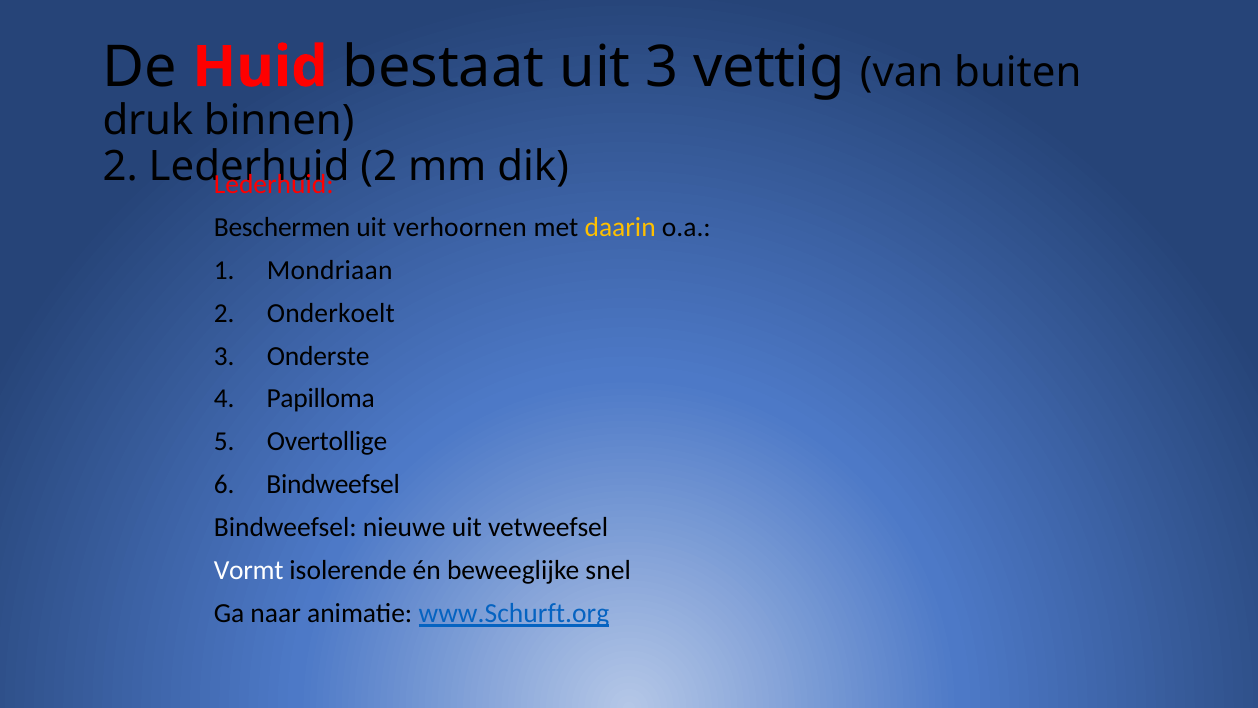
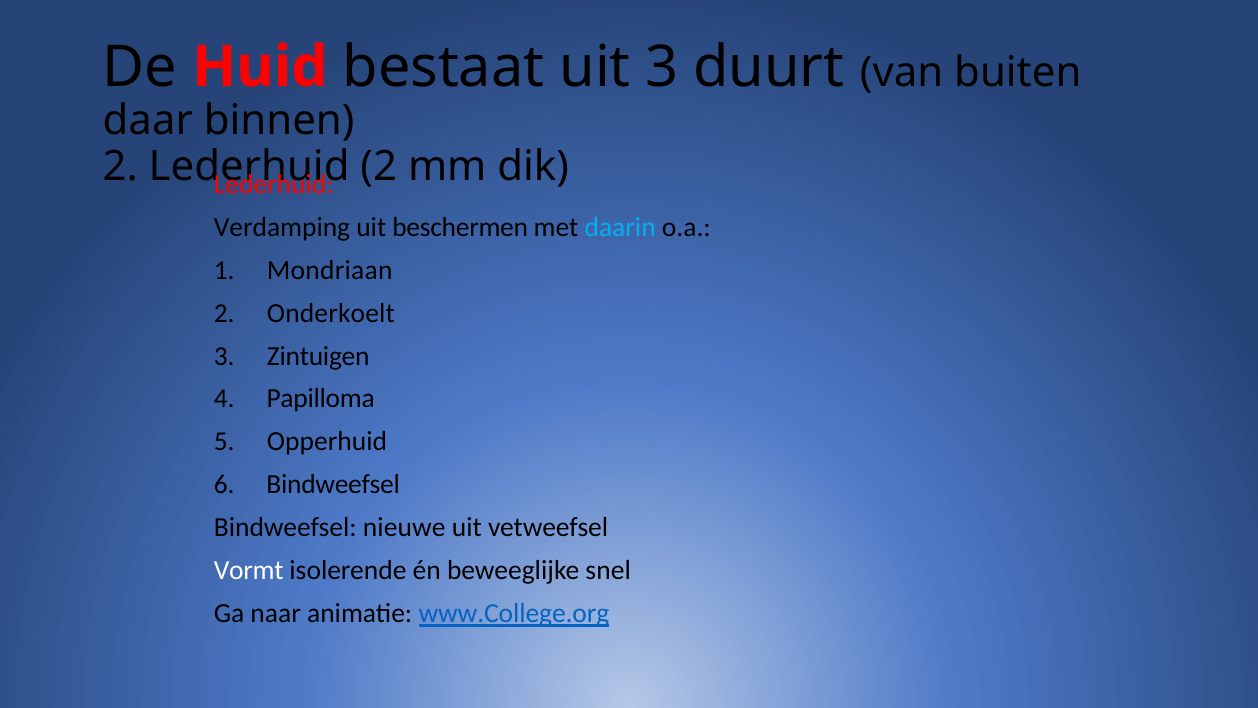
vettig: vettig -> duurt (769, 67)
druk: druk -> daar (148, 121)
Beschermen: Beschermen -> Verdamping (282, 227)
verhoornen: verhoornen -> beschermen (460, 227)
daarin colour: yellow -> light blue (620, 227)
Onderste: Onderste -> Zintuigen (318, 356)
Overtollige: Overtollige -> Opperhuid (327, 441)
www.Schurft.org: www.Schurft.org -> www.College.org (514, 613)
